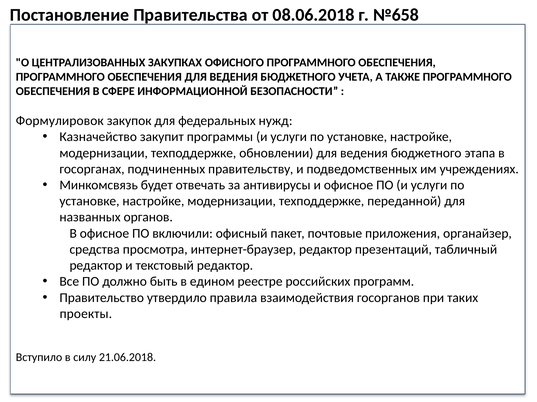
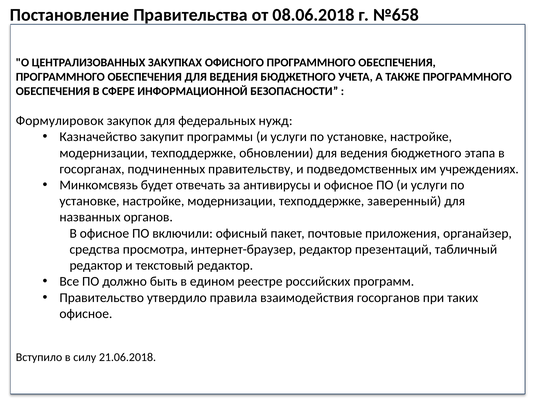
переданной: переданной -> заверенный (404, 202)
проекты: проекты -> офисное (86, 314)
